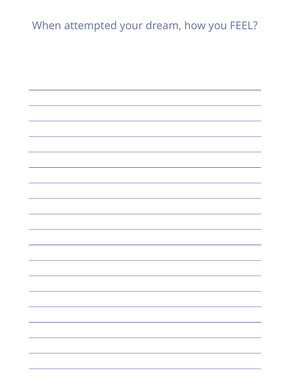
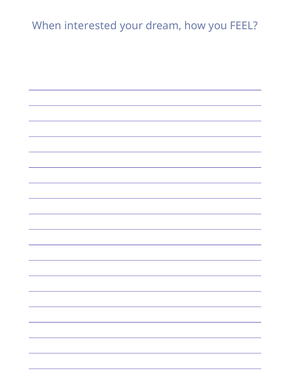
attempted: attempted -> interested (91, 26)
